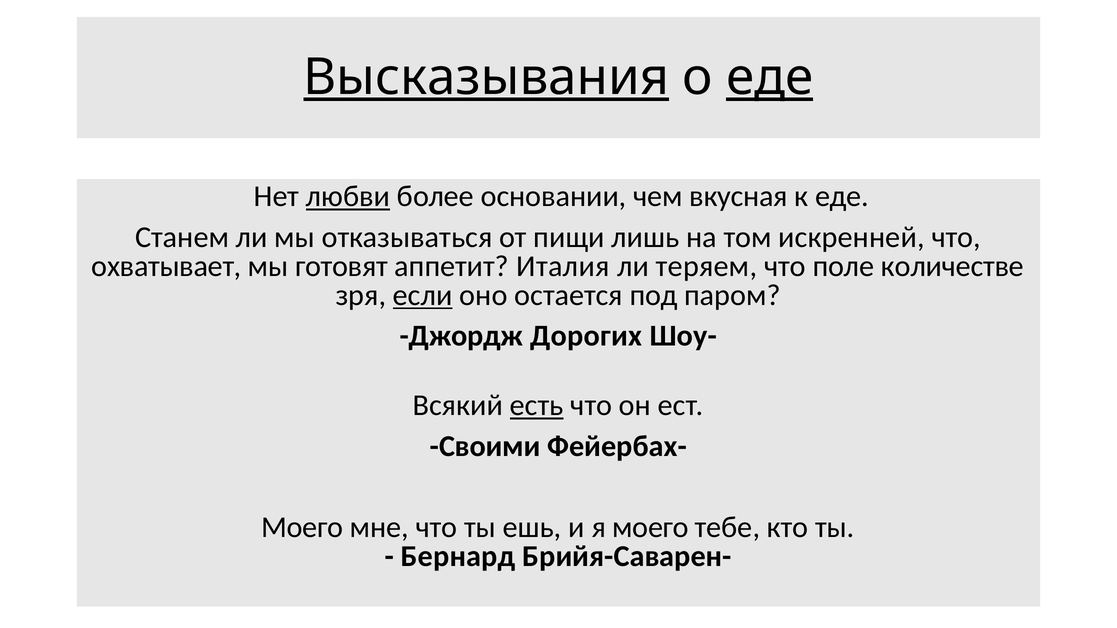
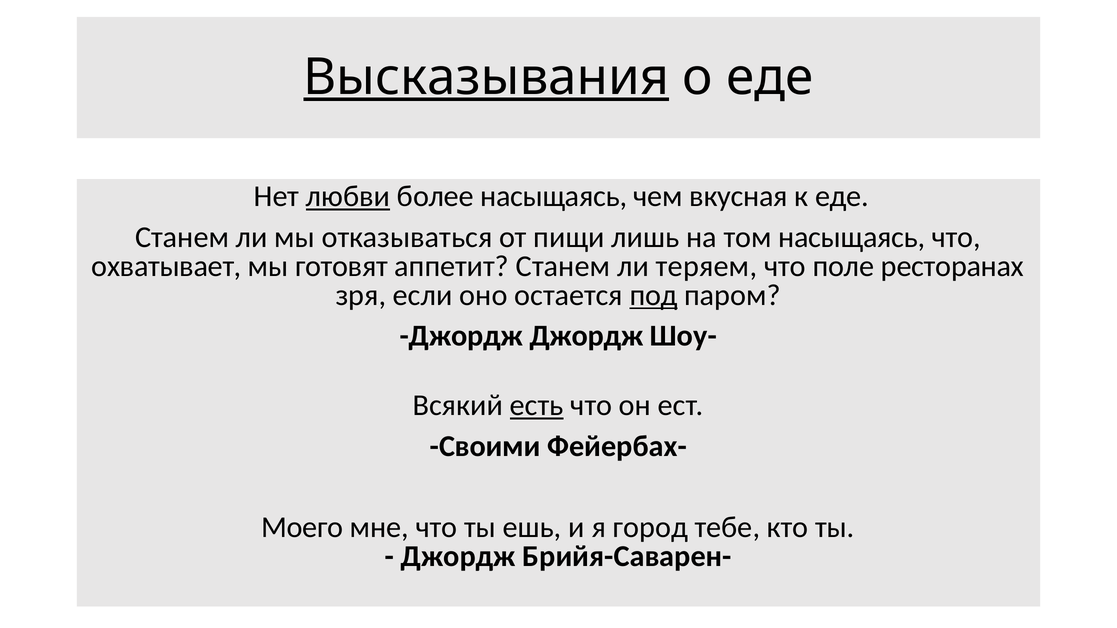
еде underline: present -> none (770, 77)
более основании: основании -> насыщаясь (554, 197)
том искренней: искренней -> насыщаясь (852, 237)
аппетит Италия: Италия -> Станем (563, 266)
количестве: количестве -> ресторанах (953, 266)
если underline: present -> none (423, 295)
под underline: none -> present (654, 295)
Джордж Дорогих: Дорогих -> Джордж (587, 336)
я моего: моего -> город (650, 528)
Бернард: Бернард -> Джордж (458, 557)
